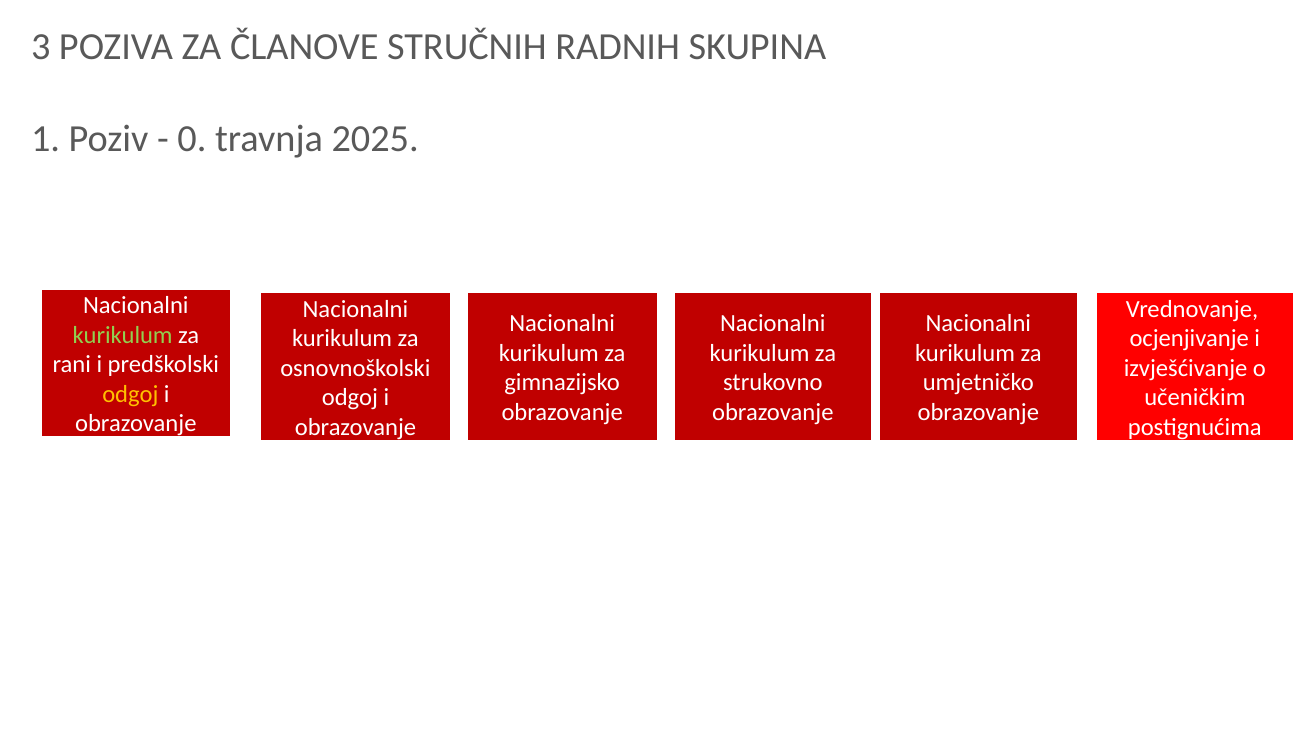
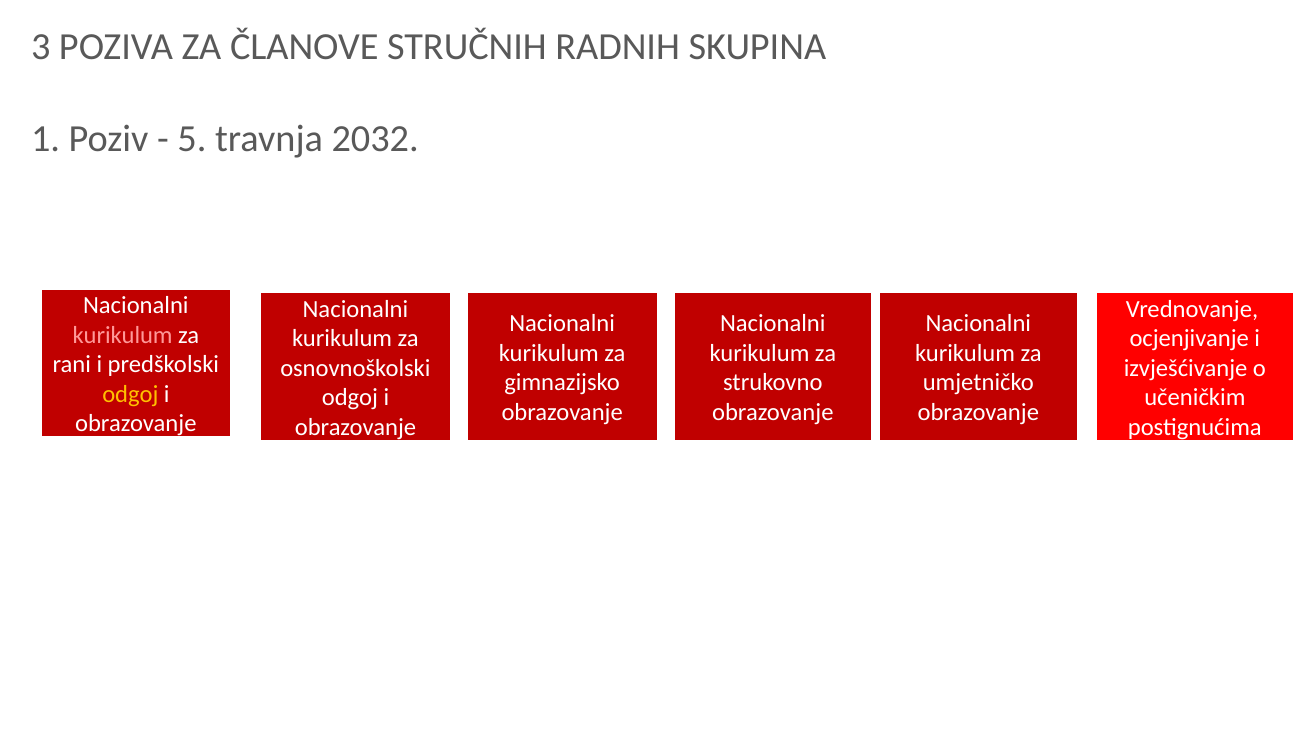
0: 0 -> 5 (192, 139)
2025: 2025 -> 2032 (375, 139)
kurikulum colour: light green -> pink (123, 336)
